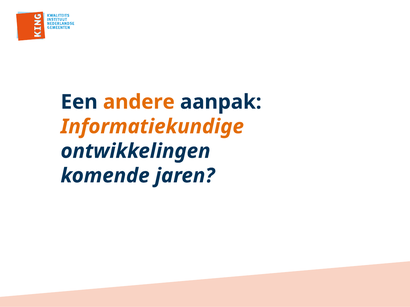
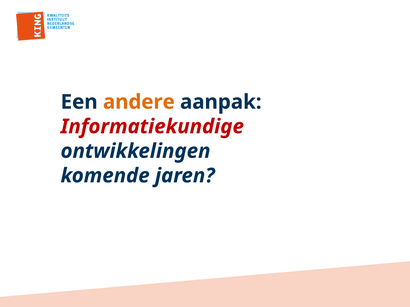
Informatiekundige colour: orange -> red (152, 127)
